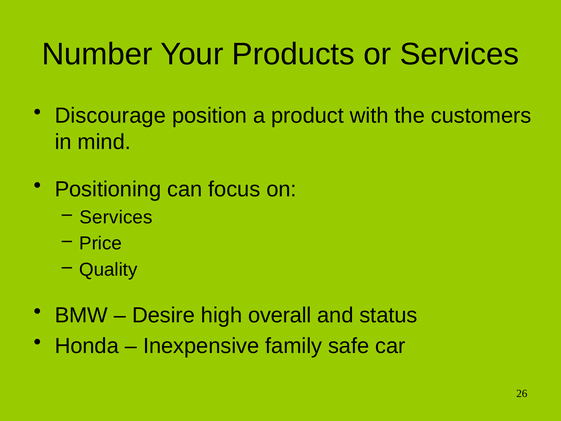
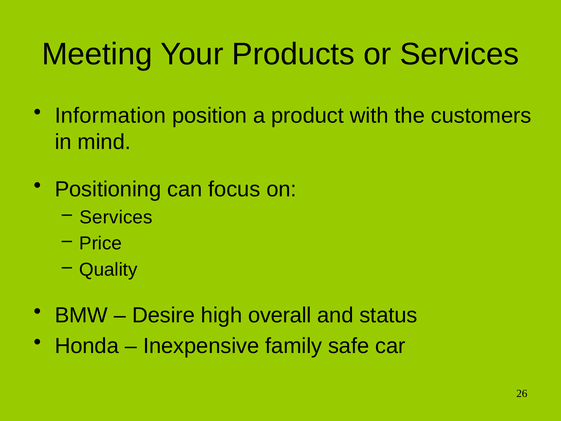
Number: Number -> Meeting (97, 54)
Discourage: Discourage -> Information (110, 116)
